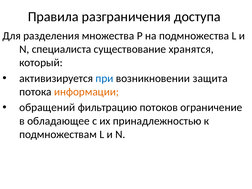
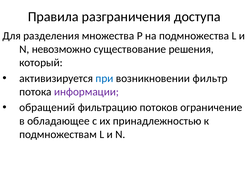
специалиста: специалиста -> невозможно (62, 49)
хранятся: хранятся -> решения (191, 49)
защита: защита -> фильтр (210, 78)
информации colour: orange -> purple (86, 92)
